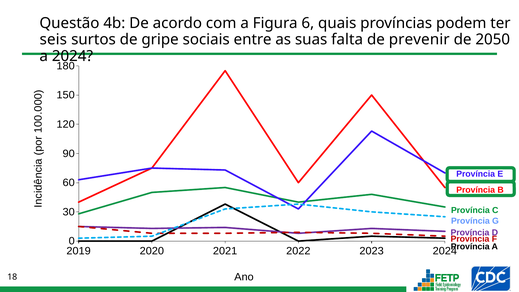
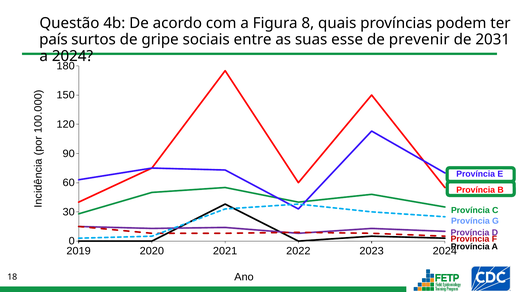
6: 6 -> 8 (308, 23)
seis: seis -> país (53, 40)
falta: falta -> esse (347, 40)
2050: 2050 -> 2031 (493, 40)
